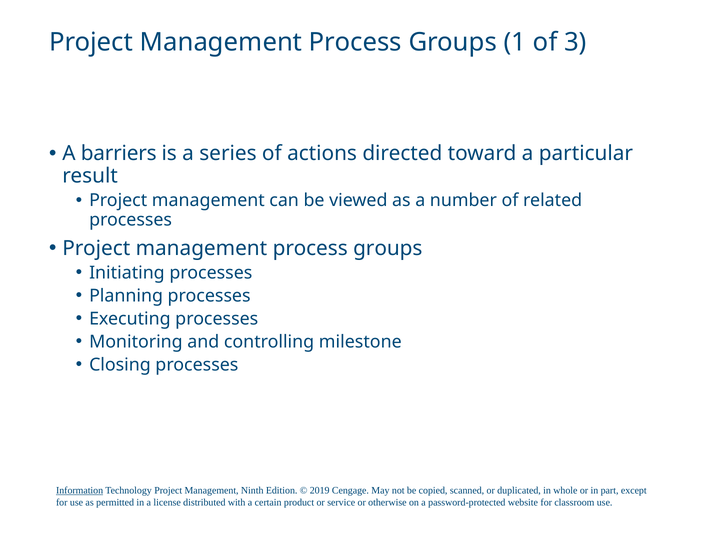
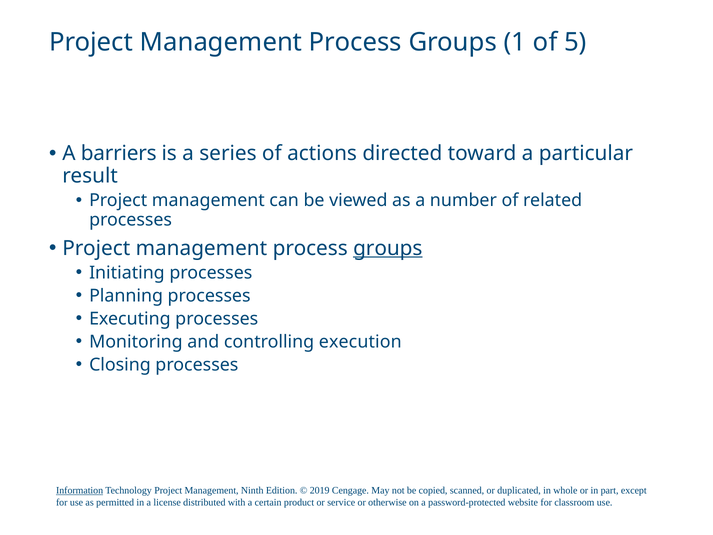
3: 3 -> 5 (575, 42)
groups underline: none -> present (388, 248)
milestone: milestone -> execution (360, 341)
